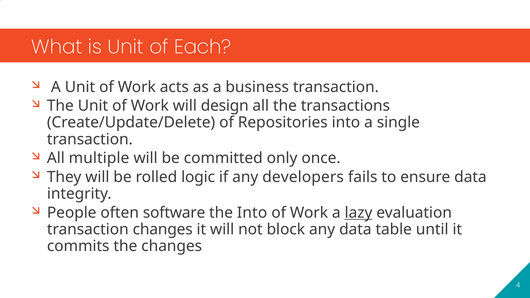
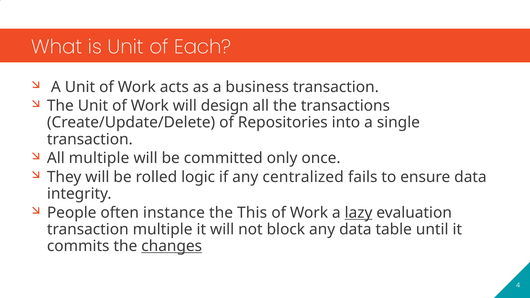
developers: developers -> centralized (303, 177)
software: software -> instance (174, 213)
the Into: Into -> This (252, 213)
transaction changes: changes -> multiple (163, 229)
changes underline: none -> present (172, 246)
